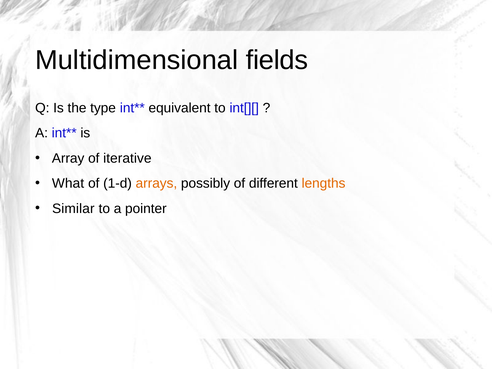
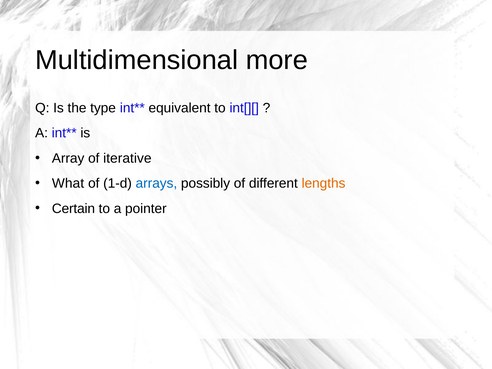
fields: fields -> more (277, 60)
arrays colour: orange -> blue (156, 183)
Similar: Similar -> Certain (73, 208)
